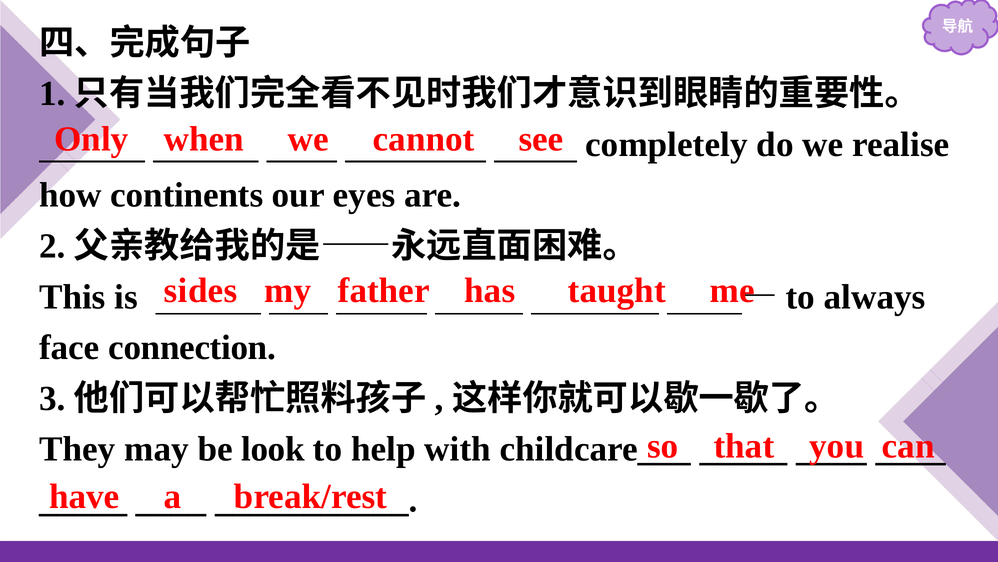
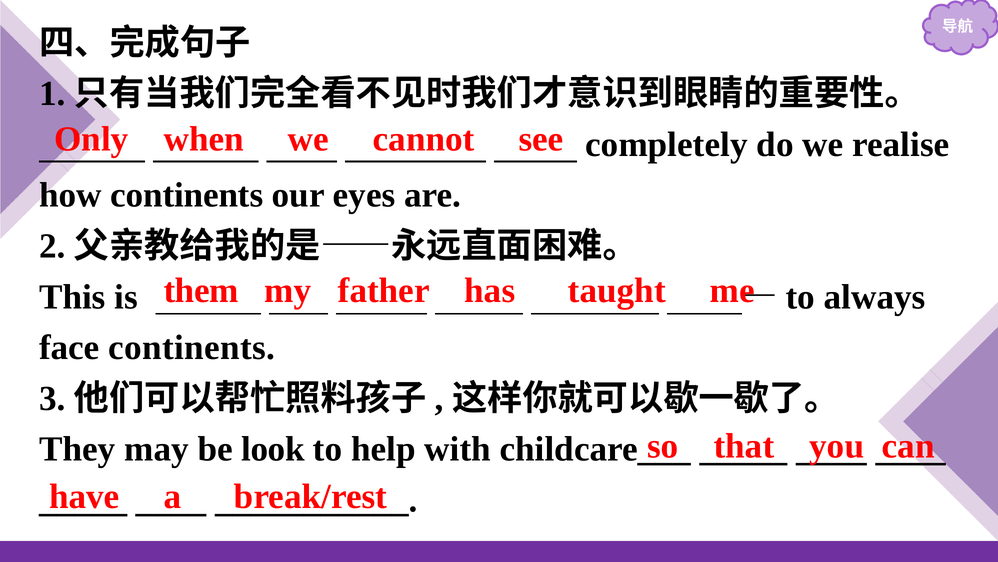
sides: sides -> them (201, 290)
face connection: connection -> continents (192, 347)
